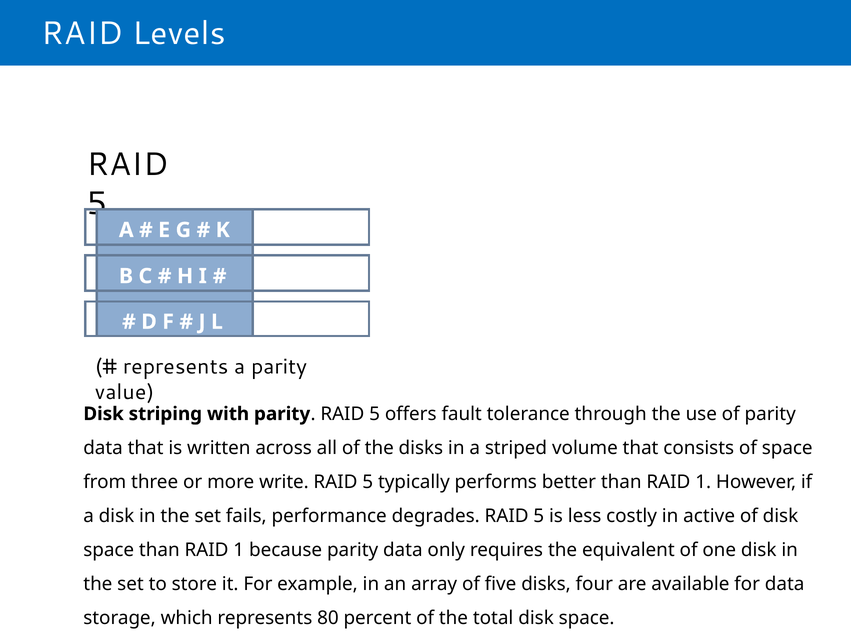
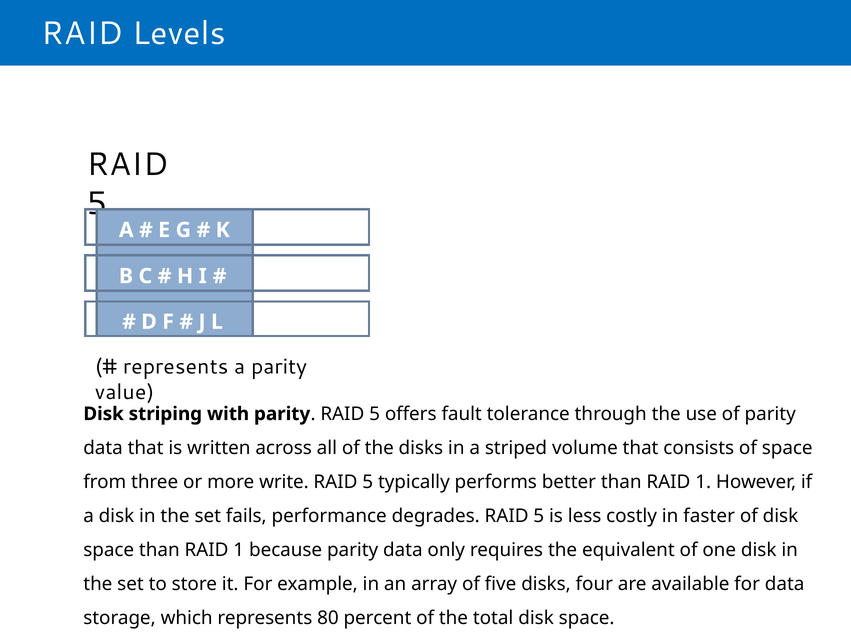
active: active -> faster (709, 516)
